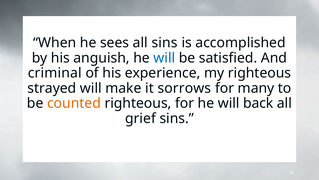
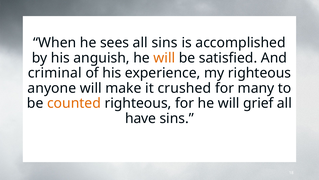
will colour: blue -> orange (164, 58)
strayed: strayed -> anyone (52, 88)
sorrows: sorrows -> crushed (184, 88)
back: back -> grief (258, 103)
grief: grief -> have (141, 118)
